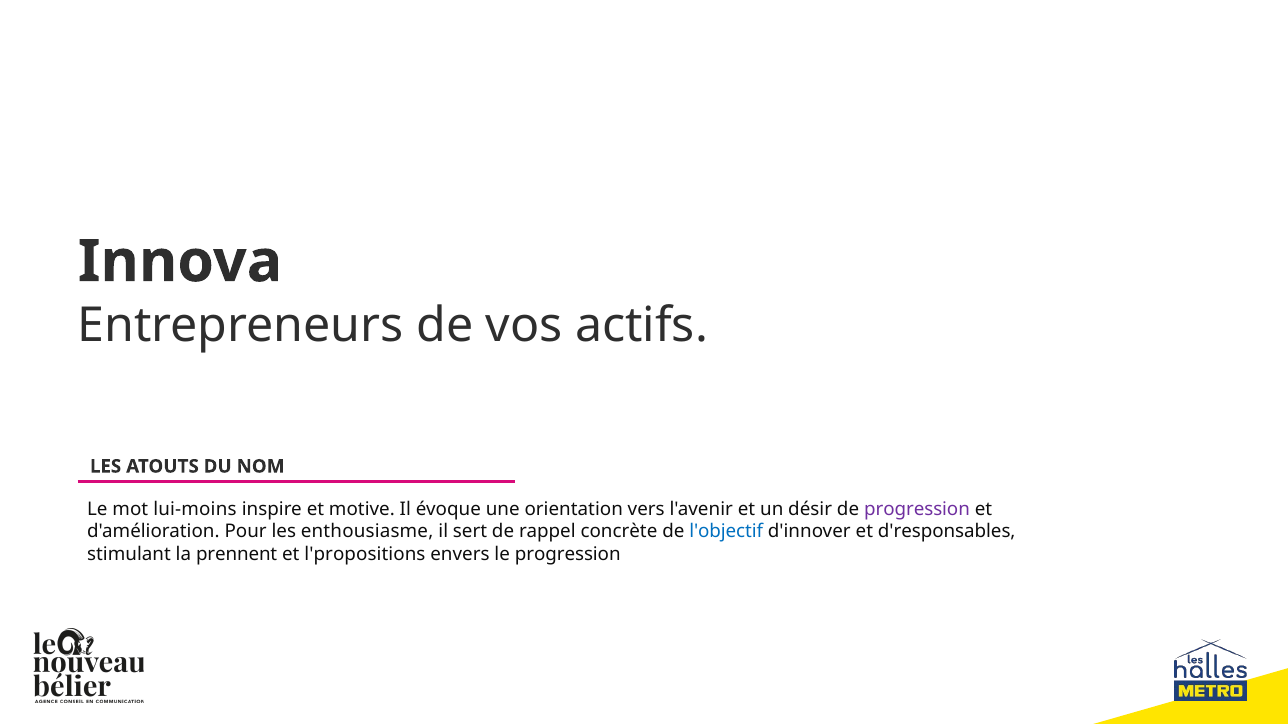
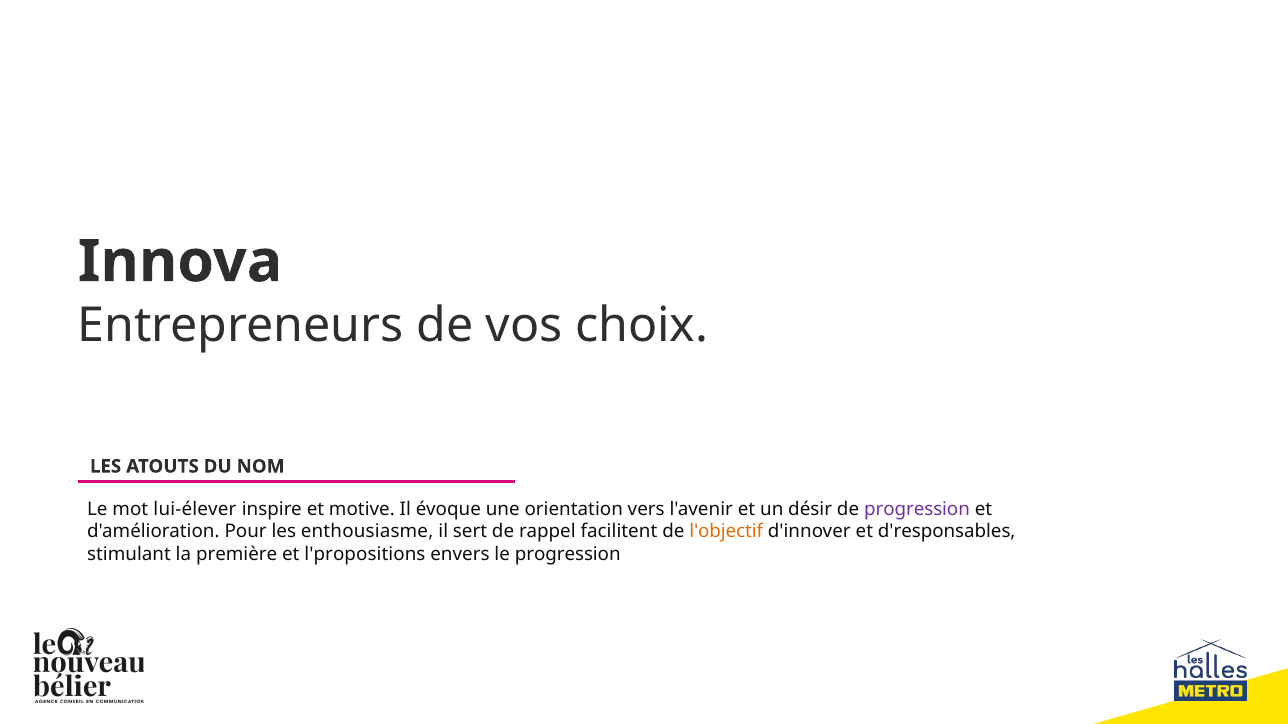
actifs: actifs -> choix (642, 326)
lui-moins: lui-moins -> lui-élever (195, 509)
concrète: concrète -> facilitent (619, 532)
l'objectif colour: blue -> orange (726, 532)
prennent: prennent -> première (237, 554)
